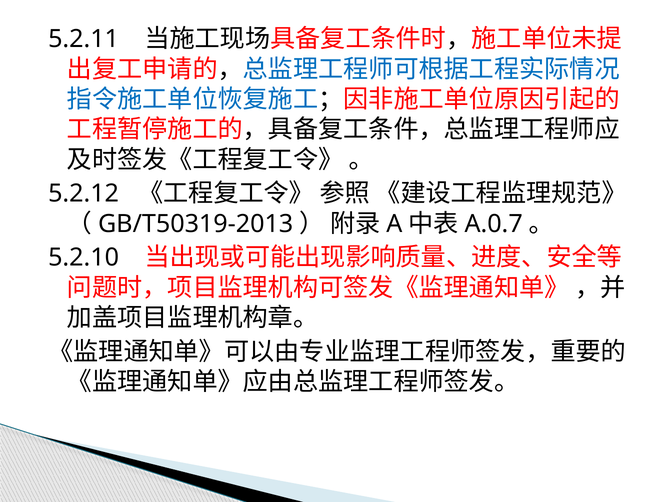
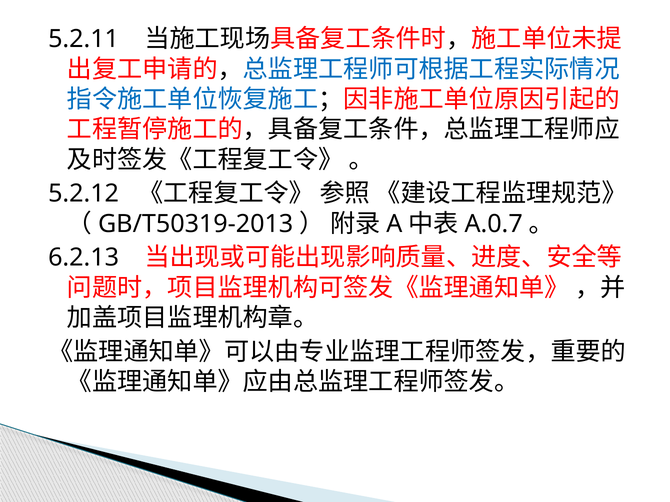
5.2.10: 5.2.10 -> 6.2.13 (84, 258)
